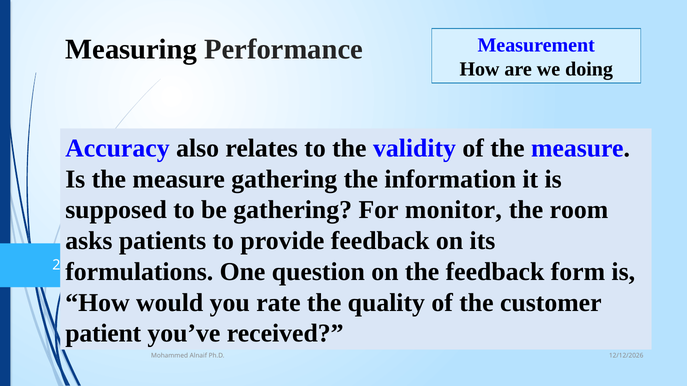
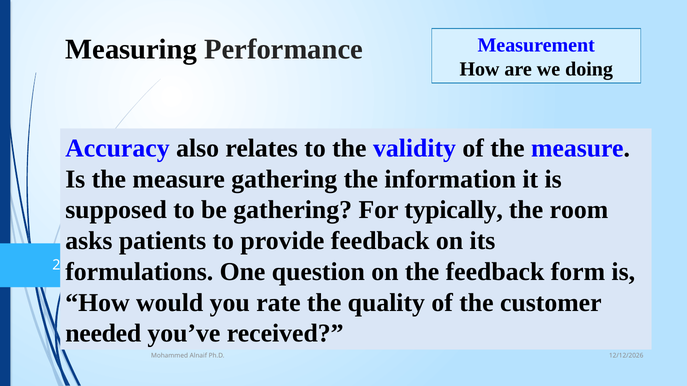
monitor: monitor -> typically (454, 210)
patient: patient -> needed (103, 334)
